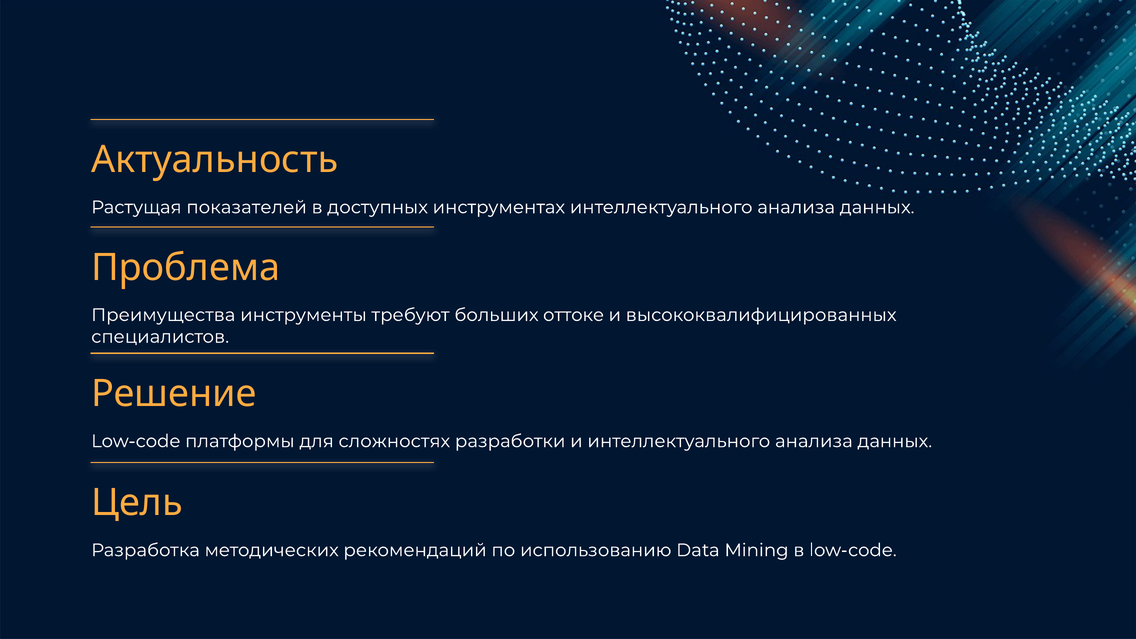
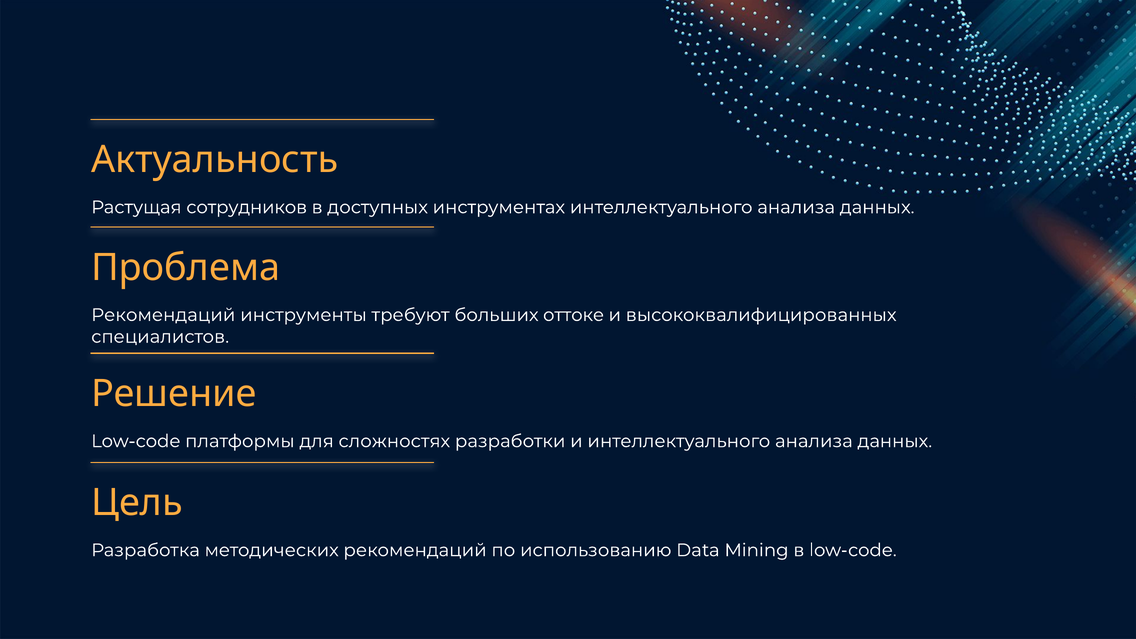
показателей: показателей -> сотрудников (247, 207)
Преимущества: Преимущества -> Рекомендаций (163, 315)
